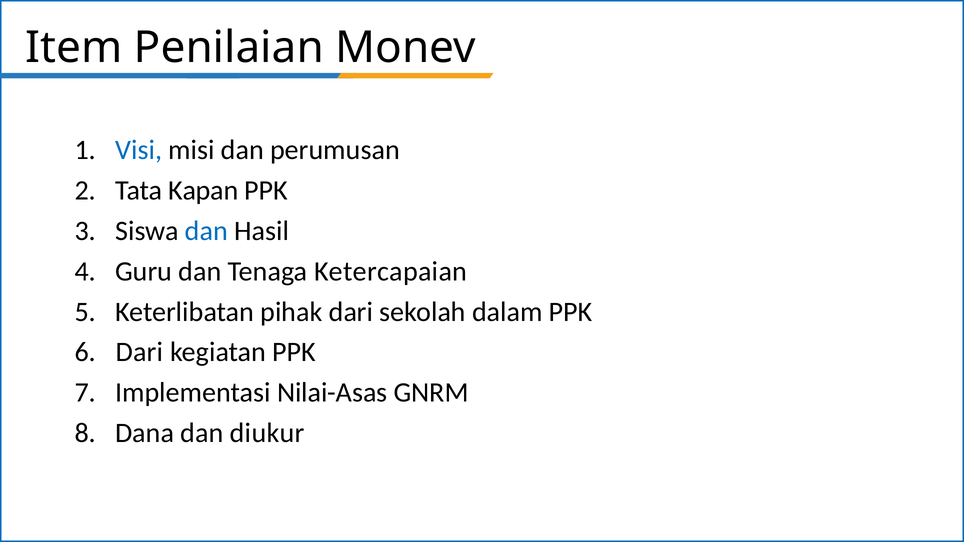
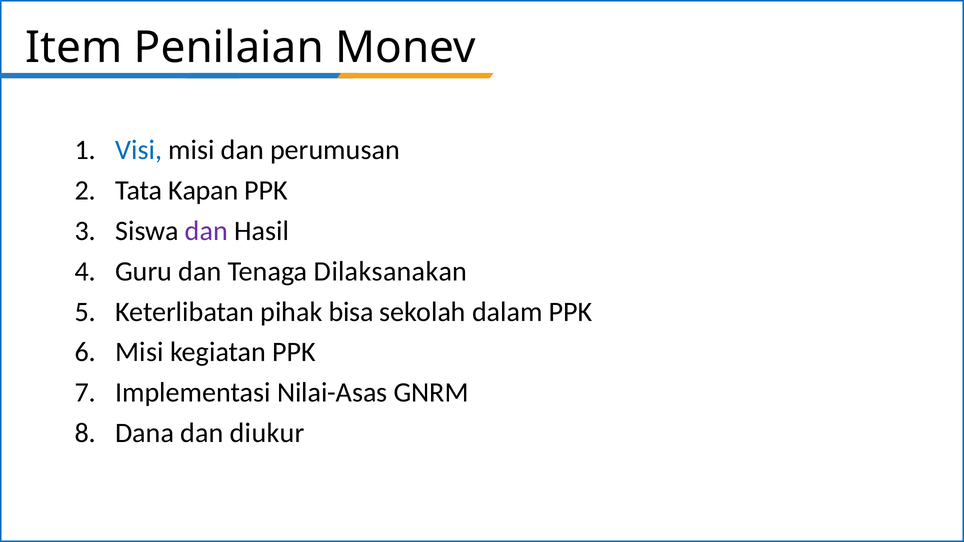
dan colour: blue -> purple (206, 231)
Ketercapaian: Ketercapaian -> Dilaksanakan (391, 271)
pihak dari: dari -> bisa (351, 312)
Dari: Dari -> Misi (139, 352)
